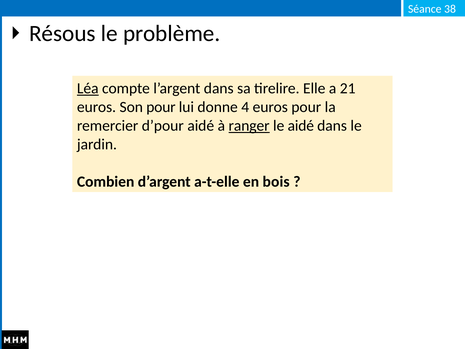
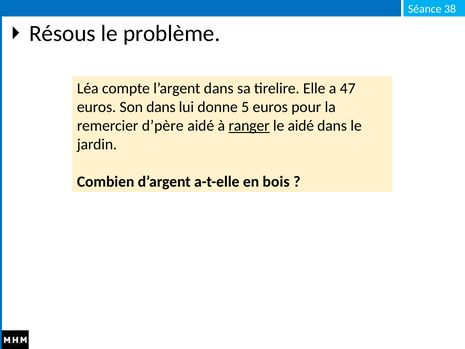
Léa underline: present -> none (88, 88)
21: 21 -> 47 (348, 88)
Son pour: pour -> dans (161, 107)
4: 4 -> 5 (245, 107)
d’pour: d’pour -> d’père (163, 126)
